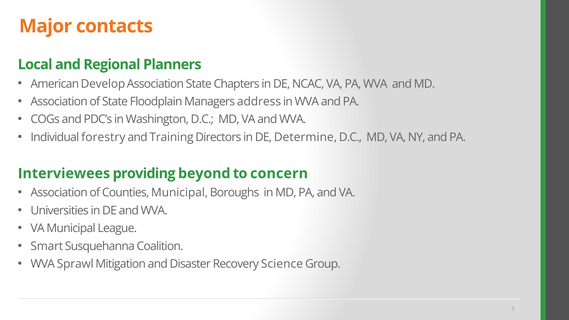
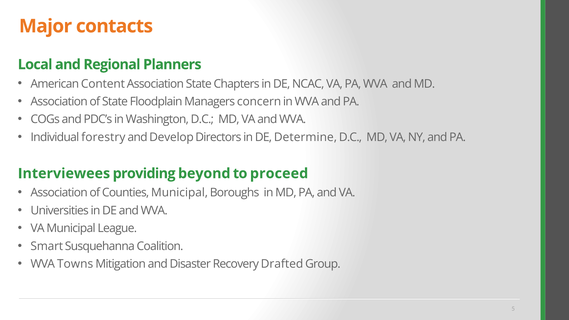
Develop: Develop -> Content (103, 84)
address: address -> concern (259, 102)
Training: Training -> Develop (171, 137)
concern: concern -> proceed (279, 174)
Sprawl: Sprawl -> Towns (75, 264)
Science: Science -> Drafted (282, 264)
